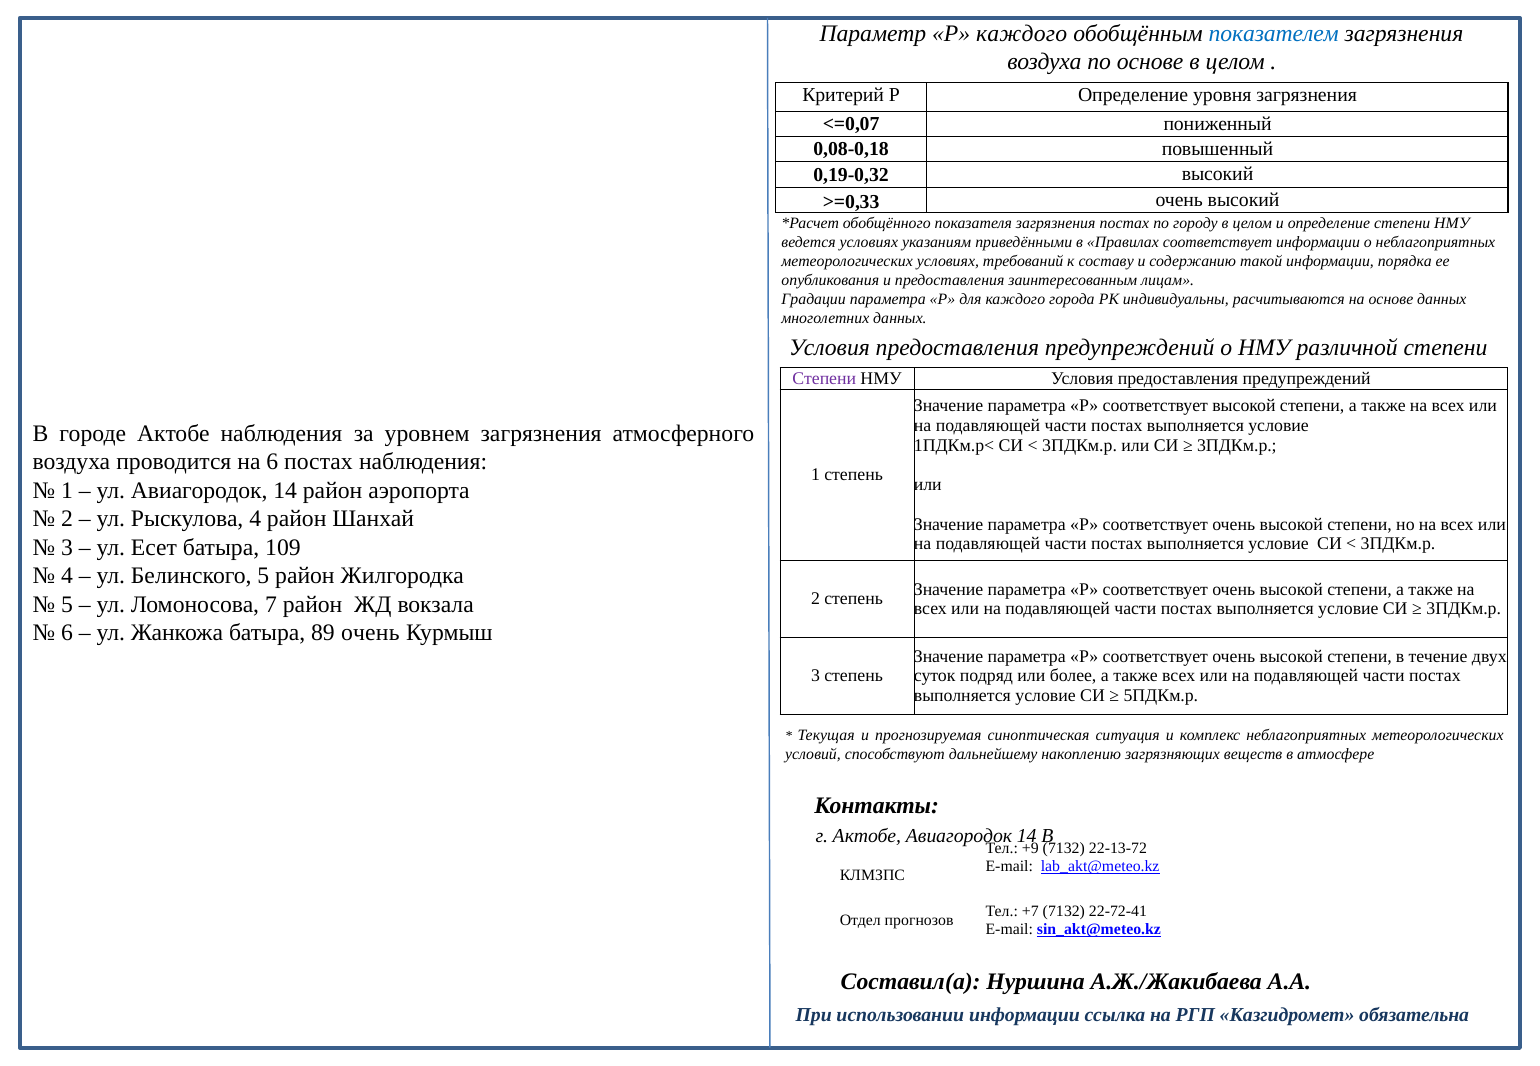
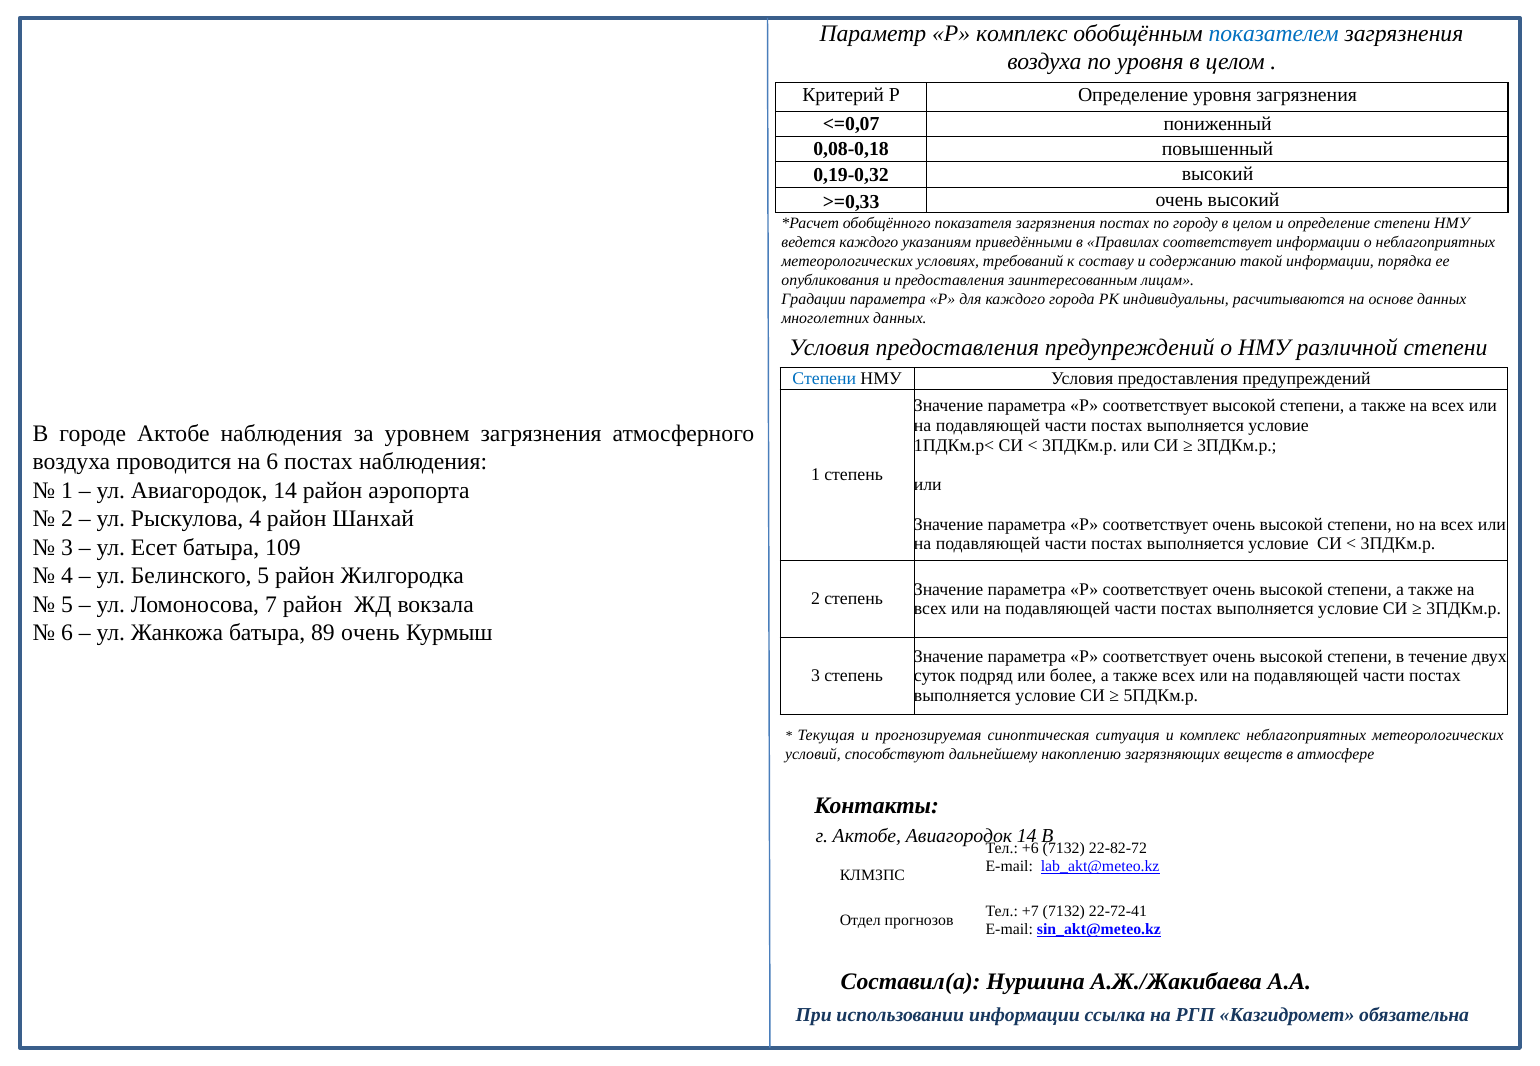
Р каждого: каждого -> комплекс (1022, 33)
по основе: основе -> уровня (1150, 62)
ведется условиях: условиях -> каждого (869, 242)
Степени colour: purple -> blue (824, 379)
+9: +9 -> +6 (1030, 849)
22-13-72: 22-13-72 -> 22-82-72 (1118, 849)
